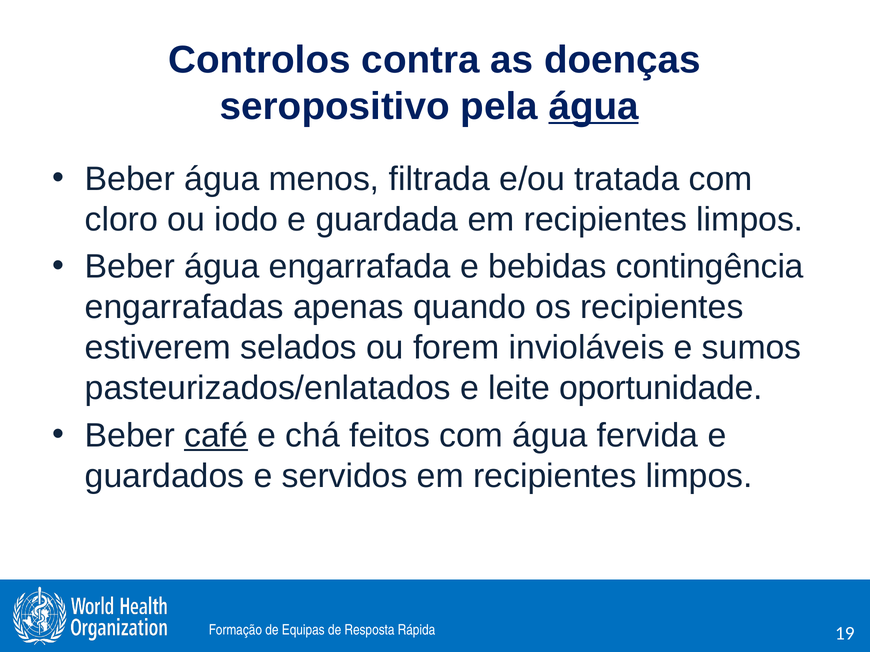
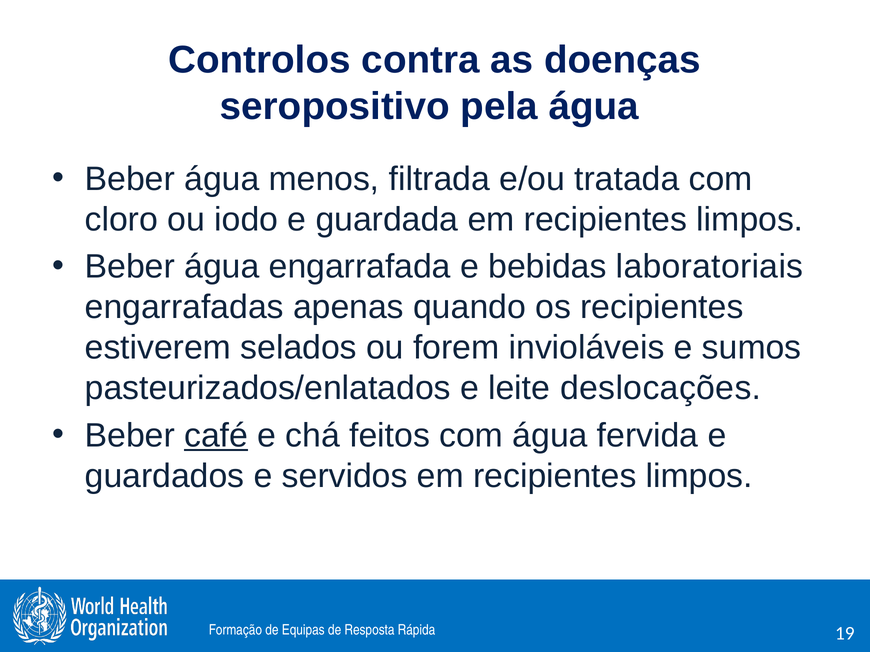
água underline: present -> none (594, 106)
contingência: contingência -> laboratoriais (710, 267)
oportunidade: oportunidade -> deslocações (661, 389)
